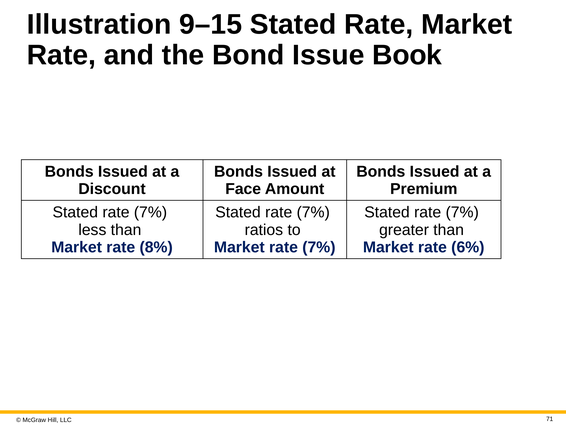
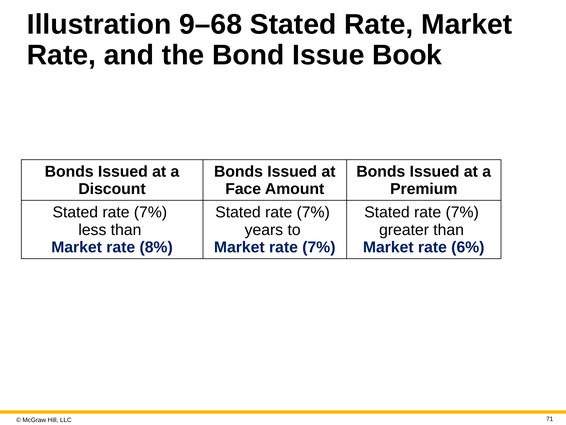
9–15: 9–15 -> 9–68 (211, 24)
ratios: ratios -> years (264, 230)
